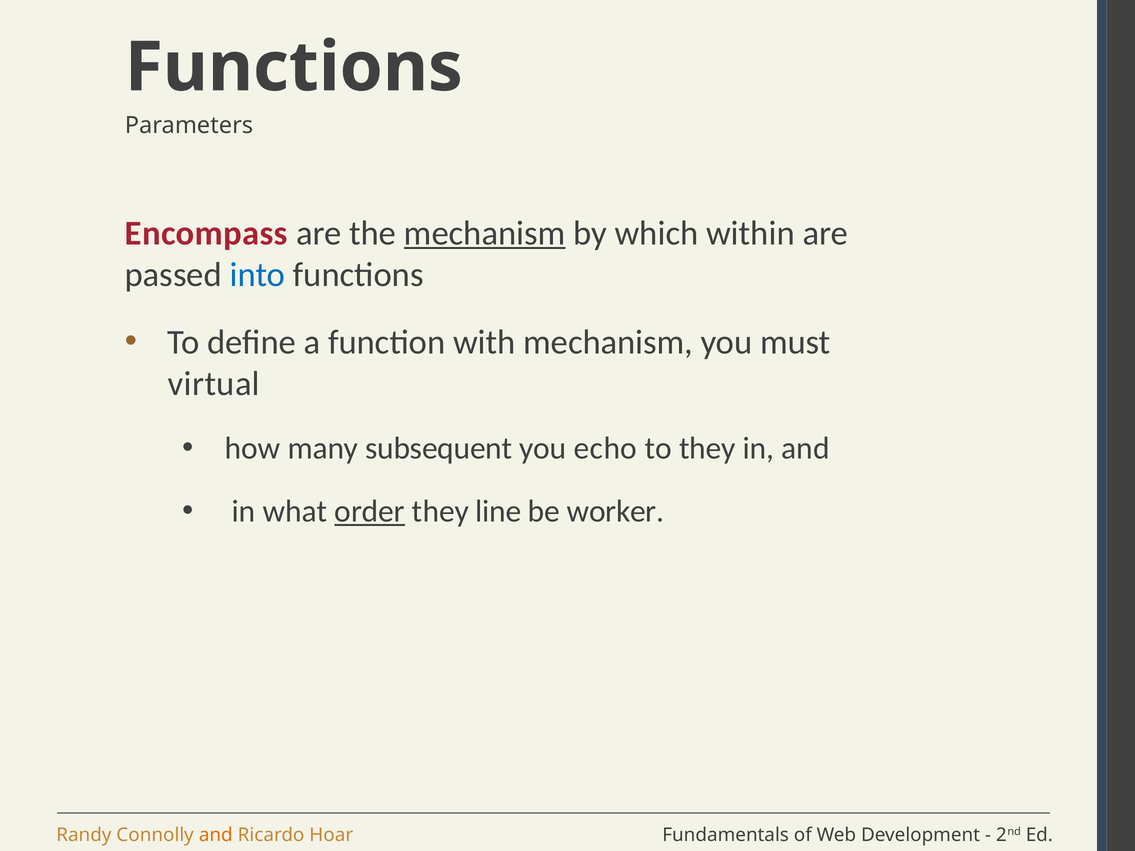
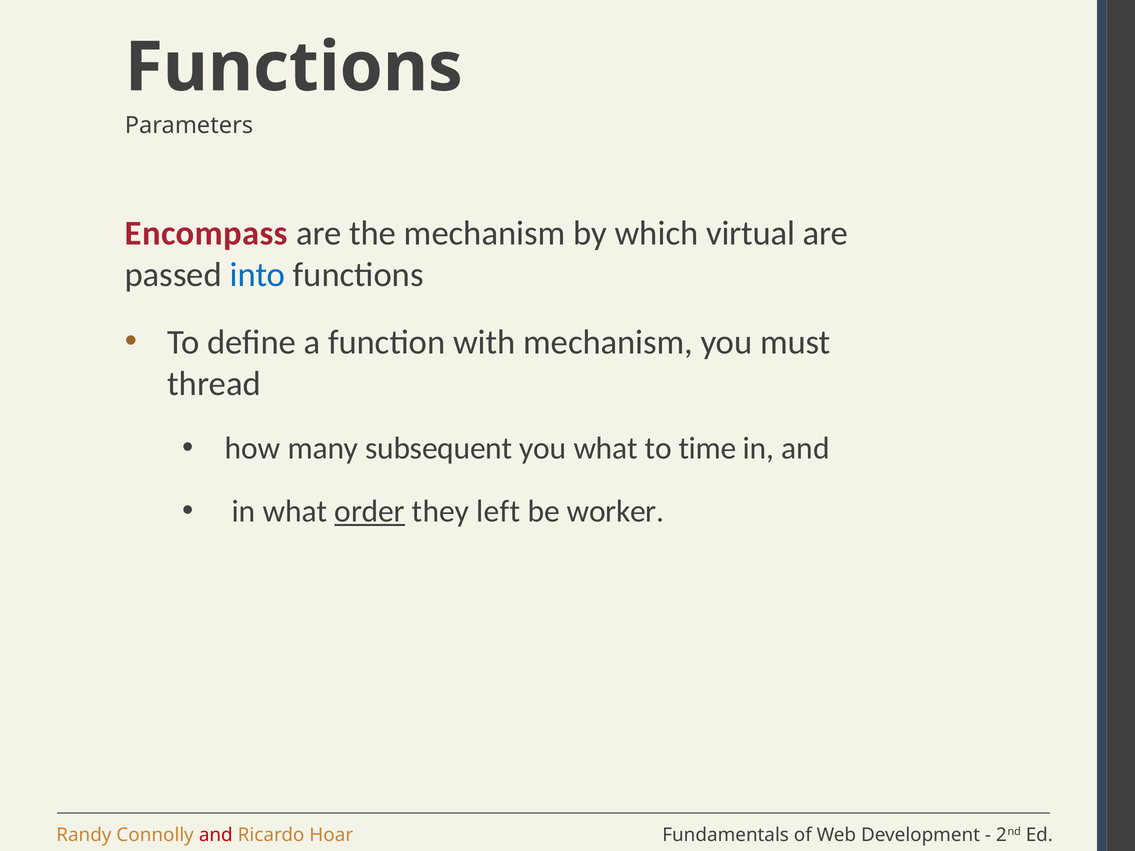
mechanism underline: present -> none (485, 233)
within: within -> virtual (751, 233)
virtual: virtual -> thread (214, 384)
you echo: echo -> what (606, 449)
to they: they -> time (707, 449)
line: line -> left (498, 512)
and colour: orange -> red (216, 835)
